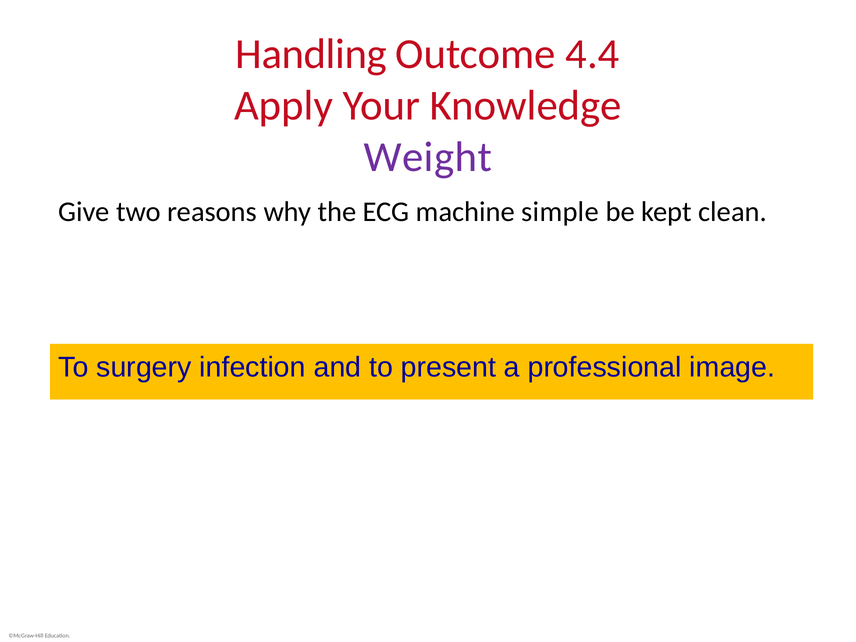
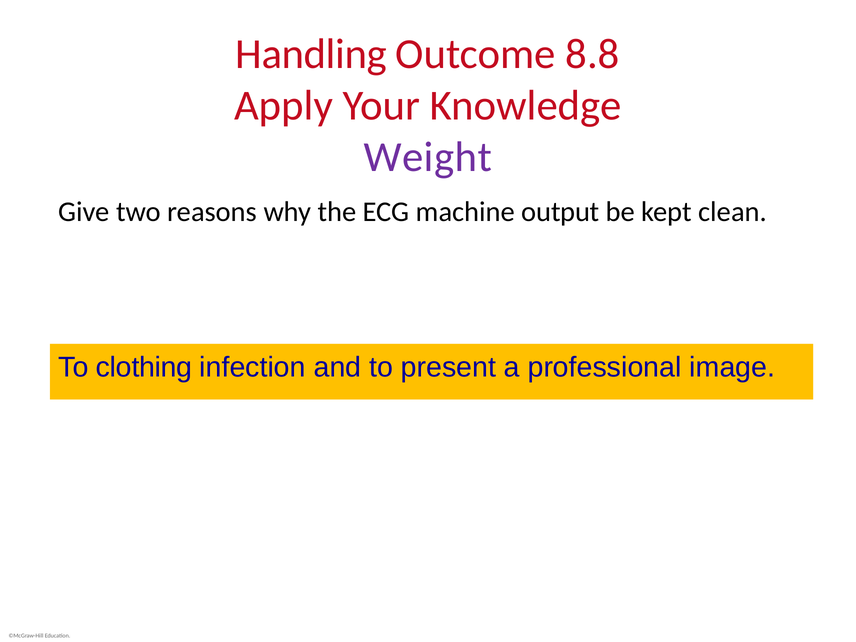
4.4: 4.4 -> 8.8 (592, 54)
simple: simple -> output (560, 212)
surgery: surgery -> clothing (144, 367)
